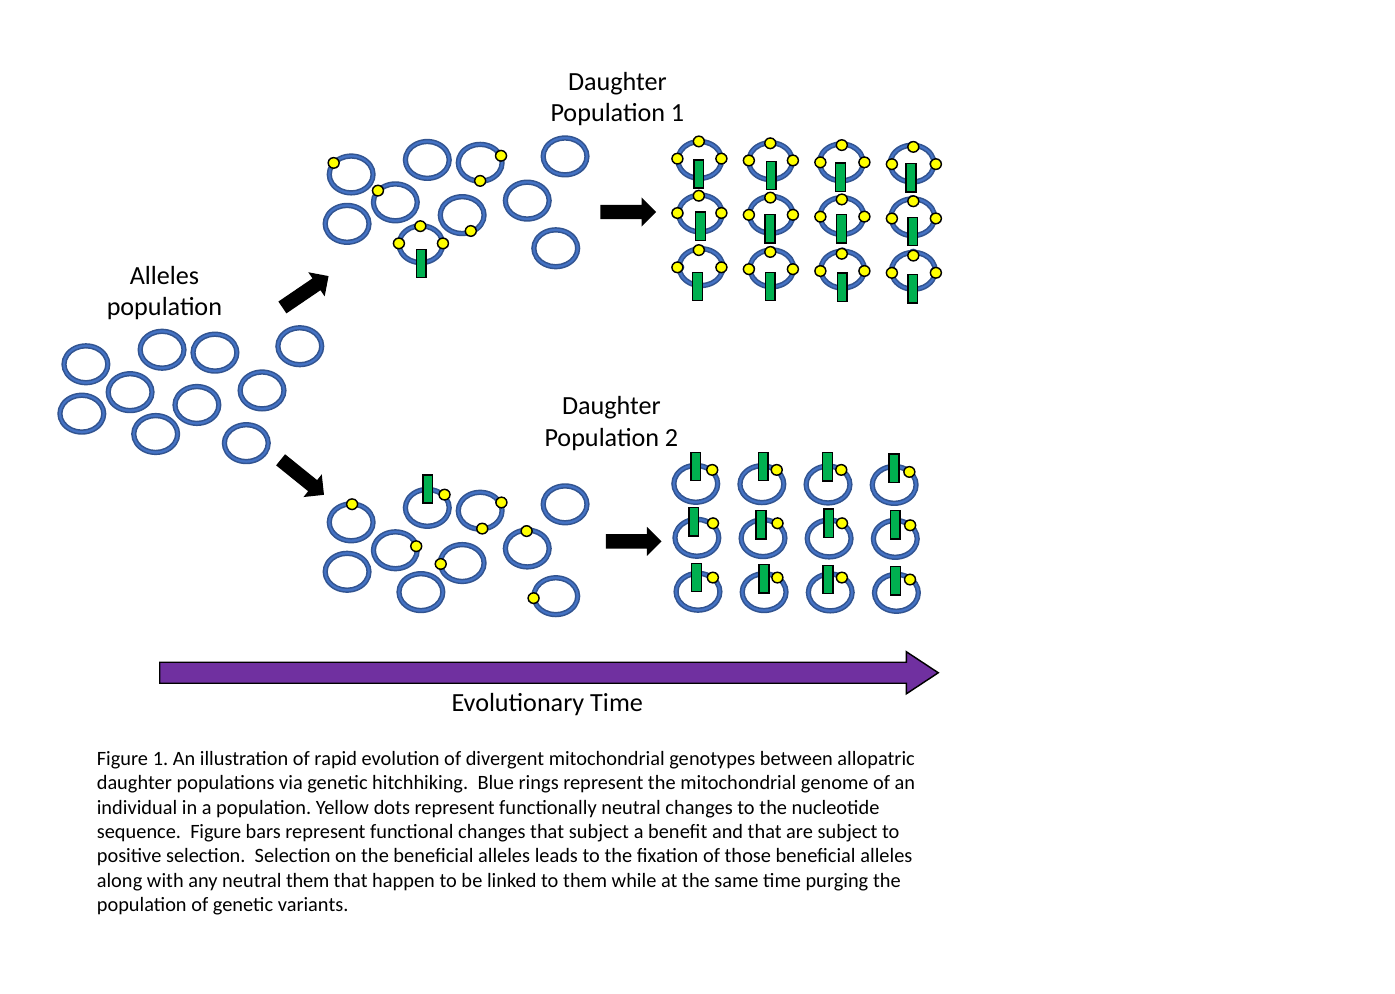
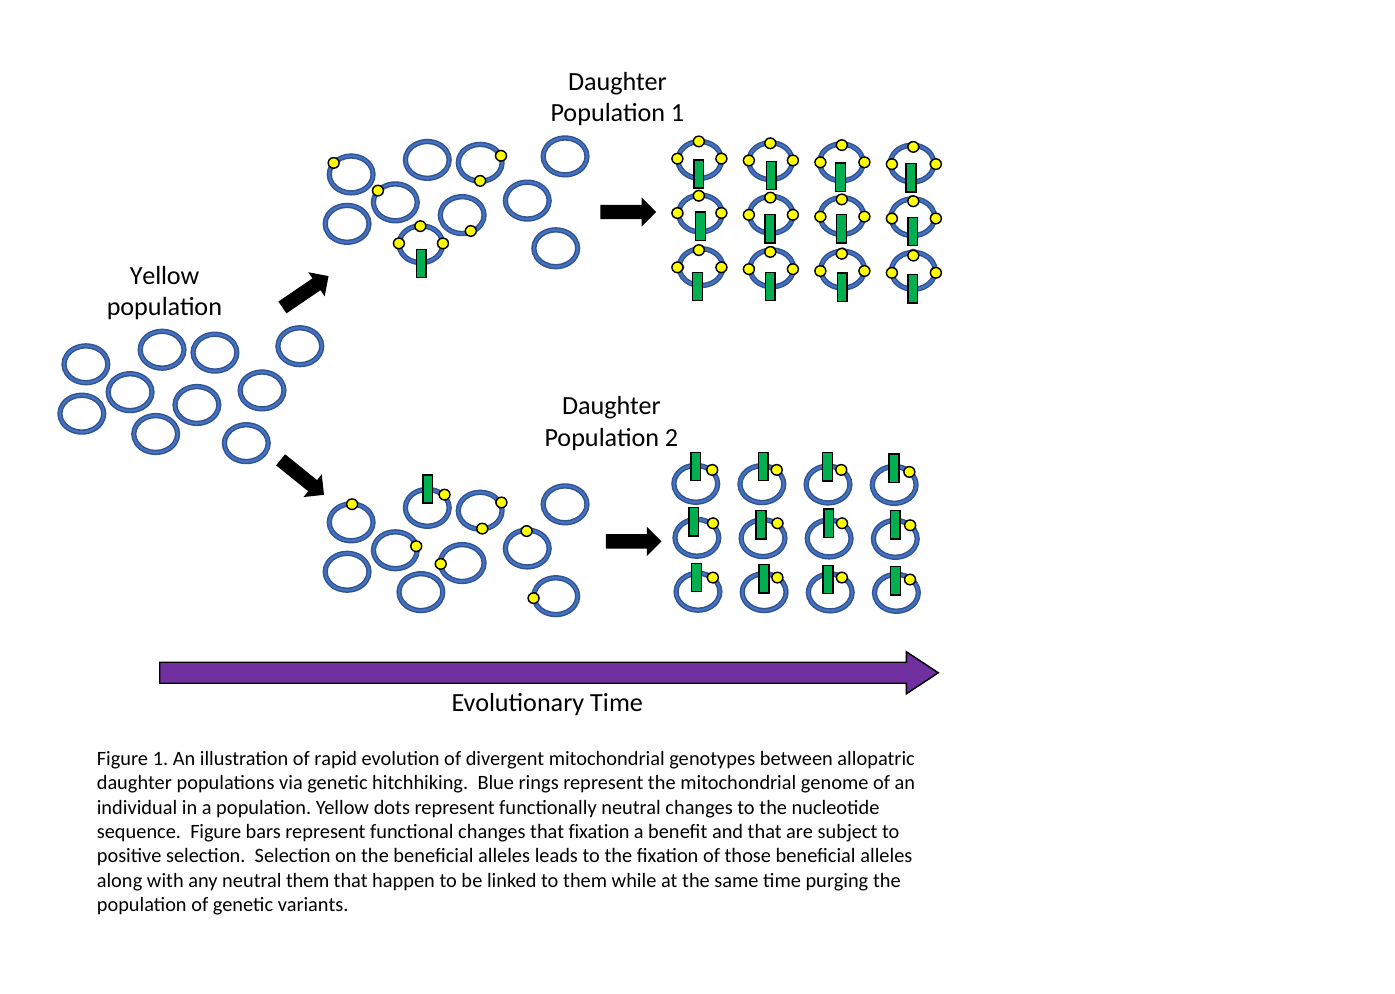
Alleles: Alleles -> Yellow (165, 275)
that subject: subject -> fixation (599, 832)
